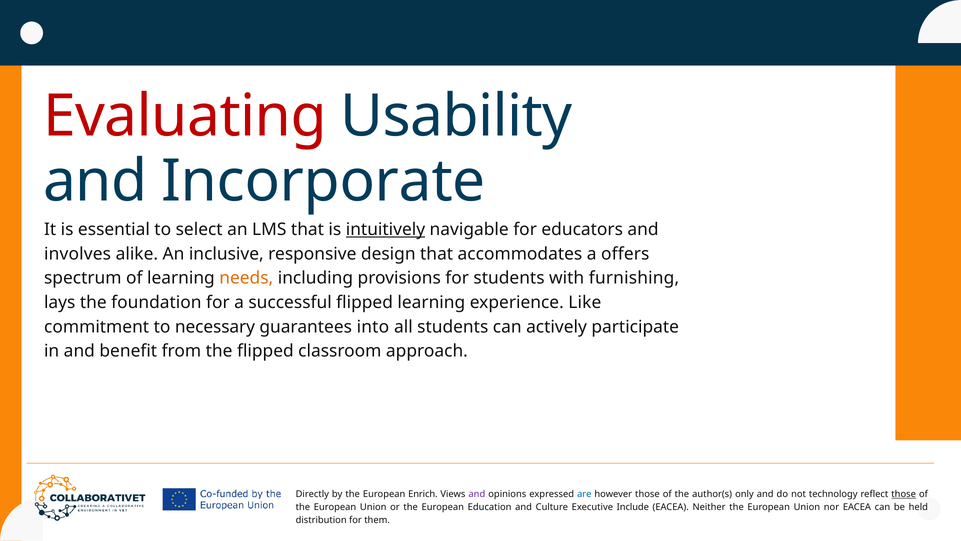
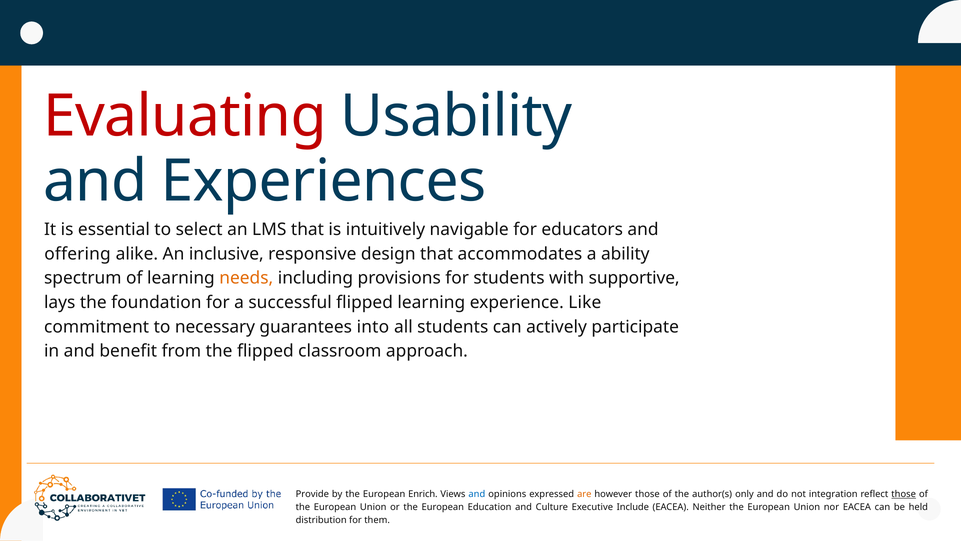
Incorporate: Incorporate -> Experiences (324, 181)
intuitively underline: present -> none (385, 229)
involves: involves -> offering (78, 254)
offers: offers -> ability (625, 254)
furnishing: furnishing -> supportive (634, 278)
Directly: Directly -> Provide (312, 494)
and colour: purple -> blue (477, 494)
are colour: blue -> orange (584, 494)
technology: technology -> integration (833, 494)
